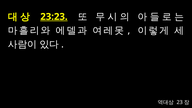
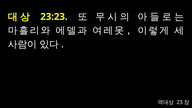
23:23 underline: present -> none (54, 17)
